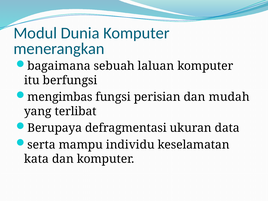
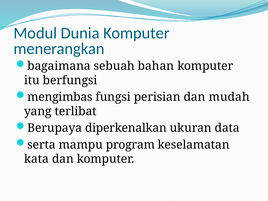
laluan: laluan -> bahan (156, 66)
defragmentasi: defragmentasi -> diperkenalkan (126, 128)
individu: individu -> program (130, 145)
